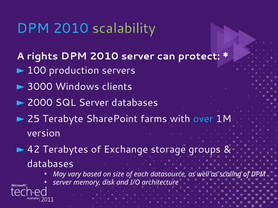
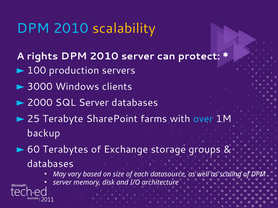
scalability colour: light green -> yellow (124, 28)
version: version -> backup (44, 134)
42: 42 -> 60 (33, 150)
